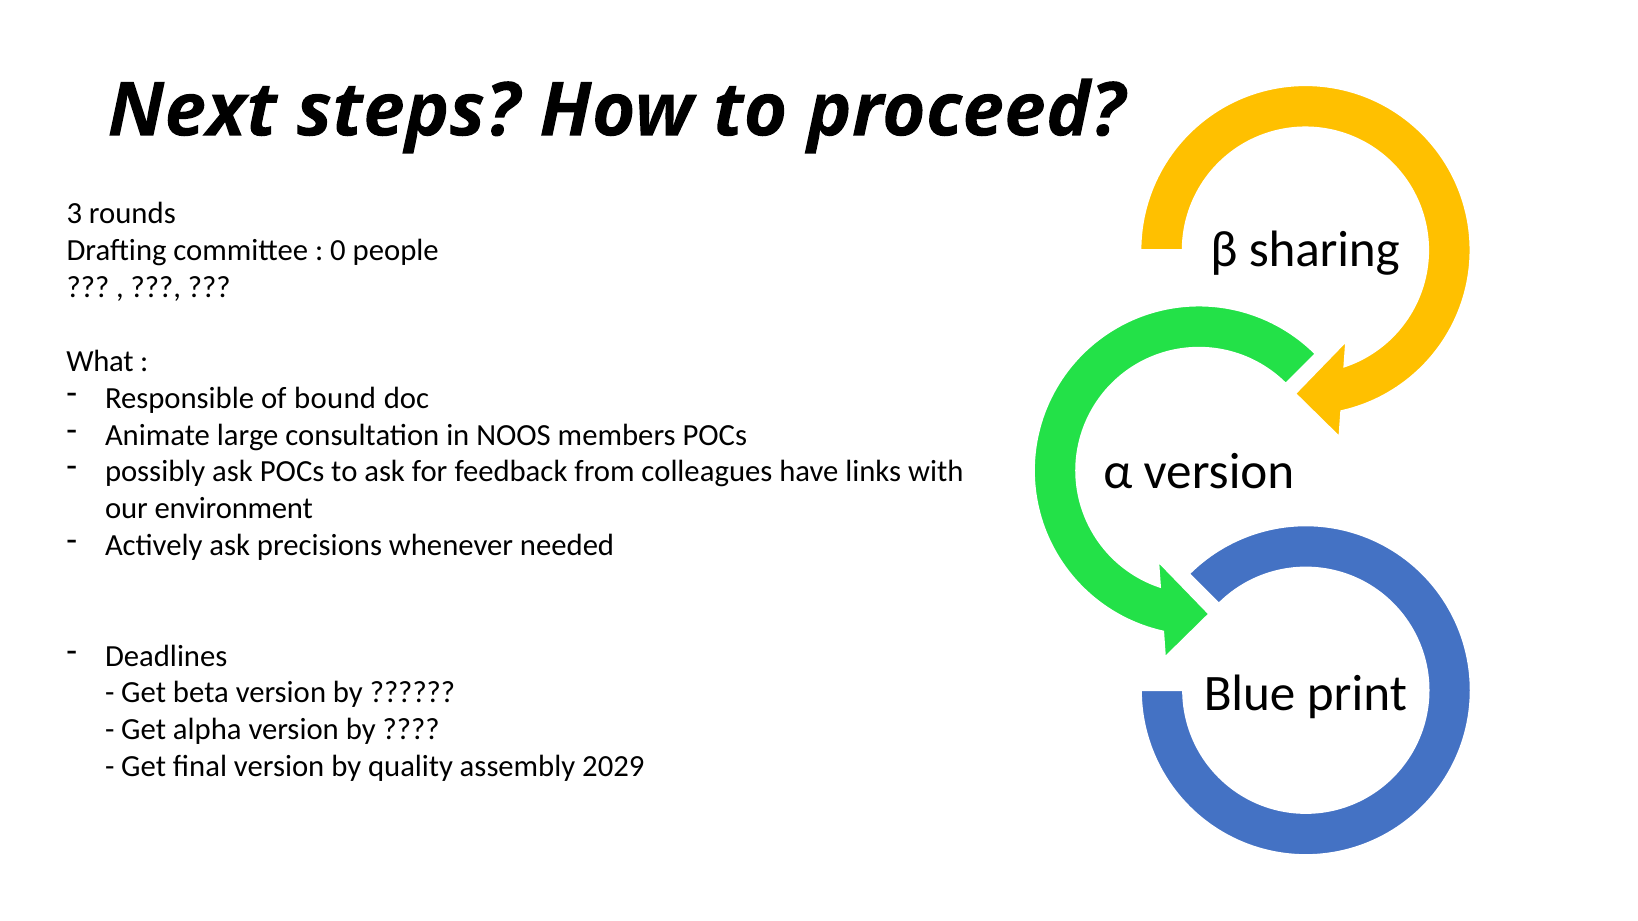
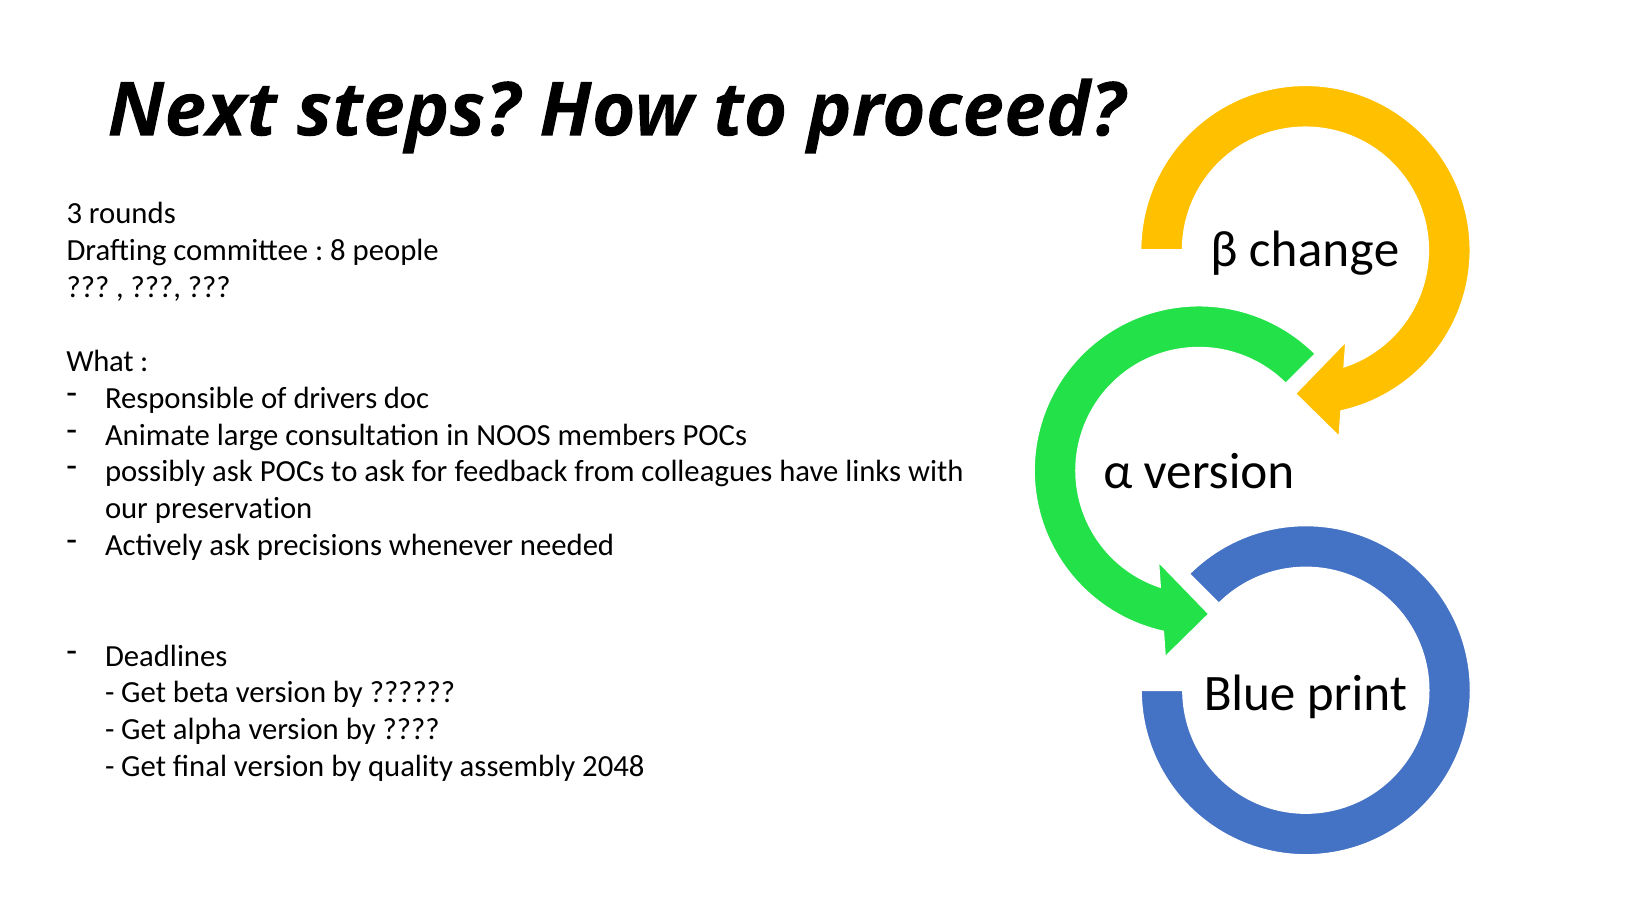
sharing: sharing -> change (1324, 250)
0: 0 -> 8 (338, 251)
bound: bound -> drivers (335, 398)
environment: environment -> preservation (234, 509)
2029: 2029 -> 2048 (613, 767)
